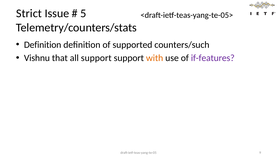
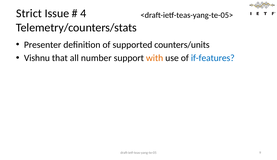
5: 5 -> 4 (83, 13)
Definition: Definition -> Presenter (43, 45)
counters/such: counters/such -> counters/units (182, 45)
all support: support -> number (96, 58)
if-features colour: purple -> blue (213, 58)
